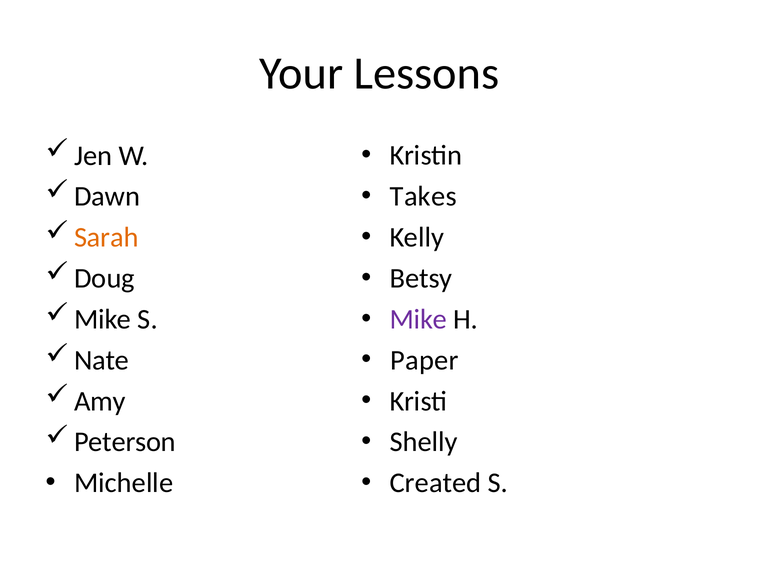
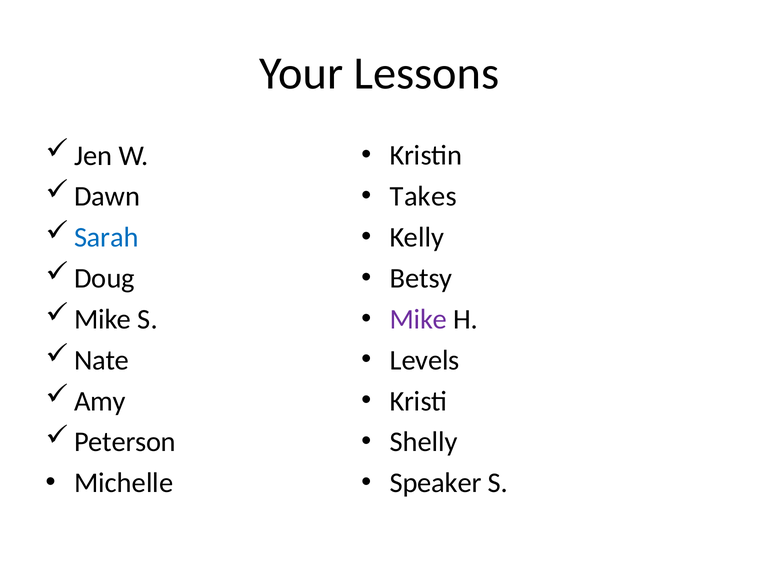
Sarah colour: orange -> blue (106, 238)
Paper: Paper -> Levels (425, 360)
Created: Created -> Speaker (436, 483)
